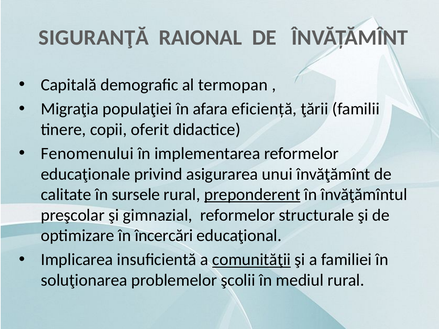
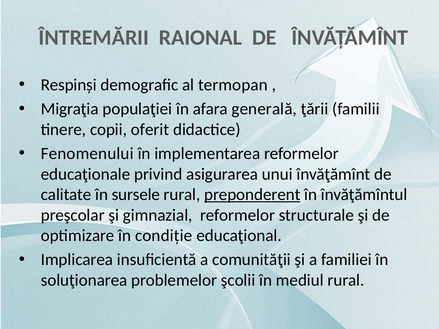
SIGURANŢĂ: SIGURANŢĂ -> ÎNTREMĂRII (94, 38)
Capitală: Capitală -> Respinși (69, 85)
eficiență: eficiență -> generală (264, 109)
încercări: încercări -> condiție (164, 236)
comunităţii underline: present -> none (252, 260)
